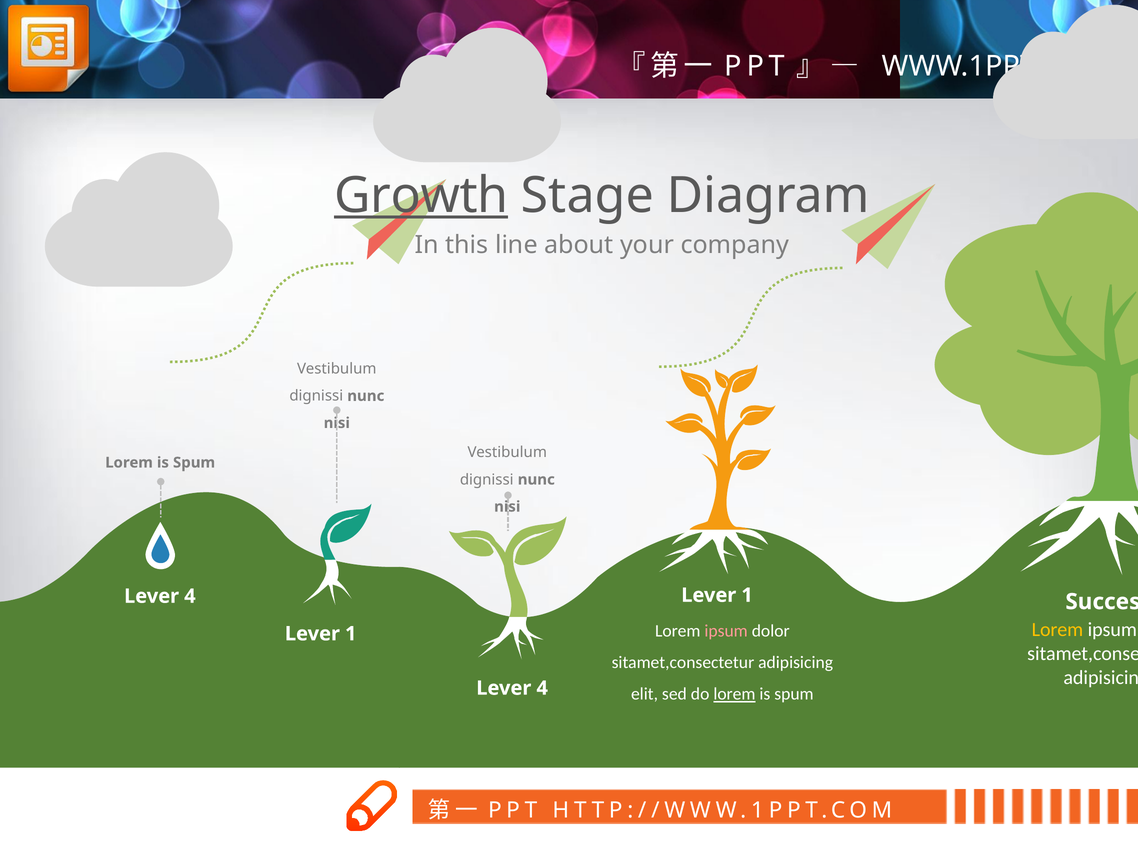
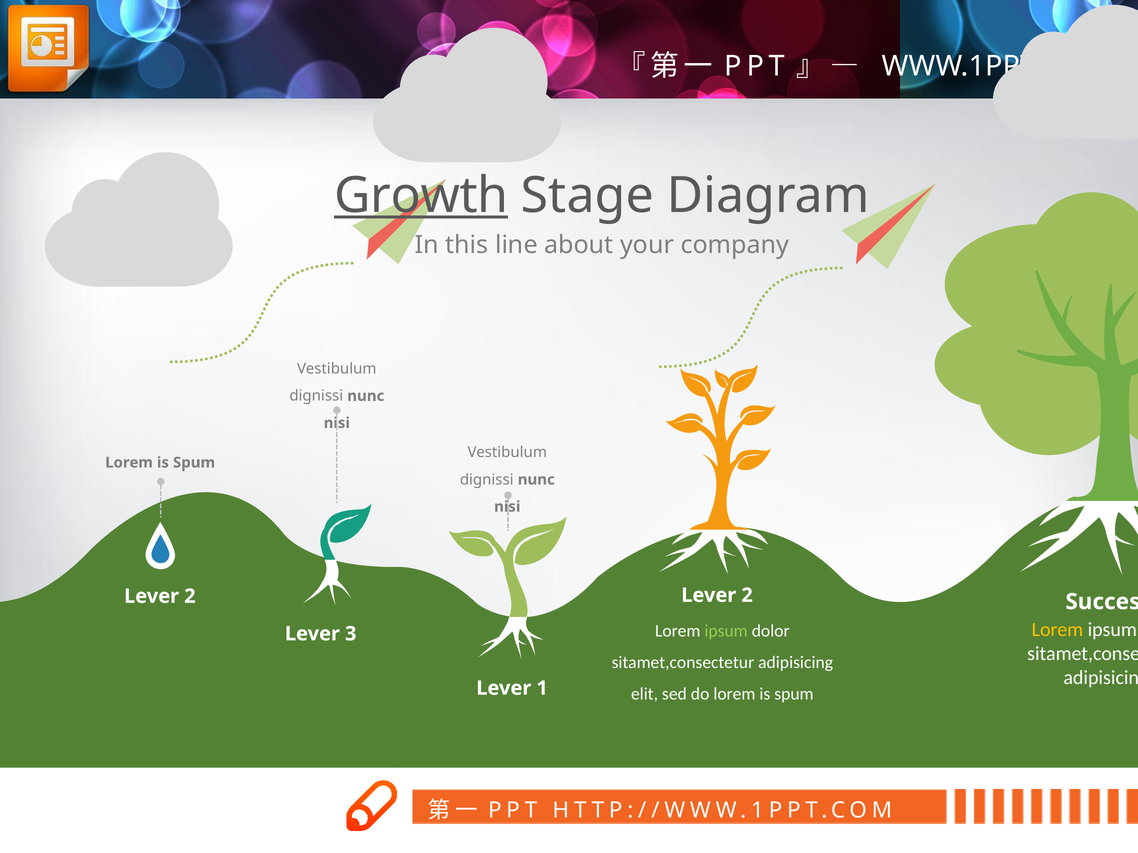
1: 1 -> 2 (747, 596)
4: 4 -> 2 (190, 596)
ipsum colour: pink -> light green (726, 631)
1: 1 -> 3 (351, 634)
4: 4 -> 1 (542, 688)
lorem underline: present -> none (734, 695)
